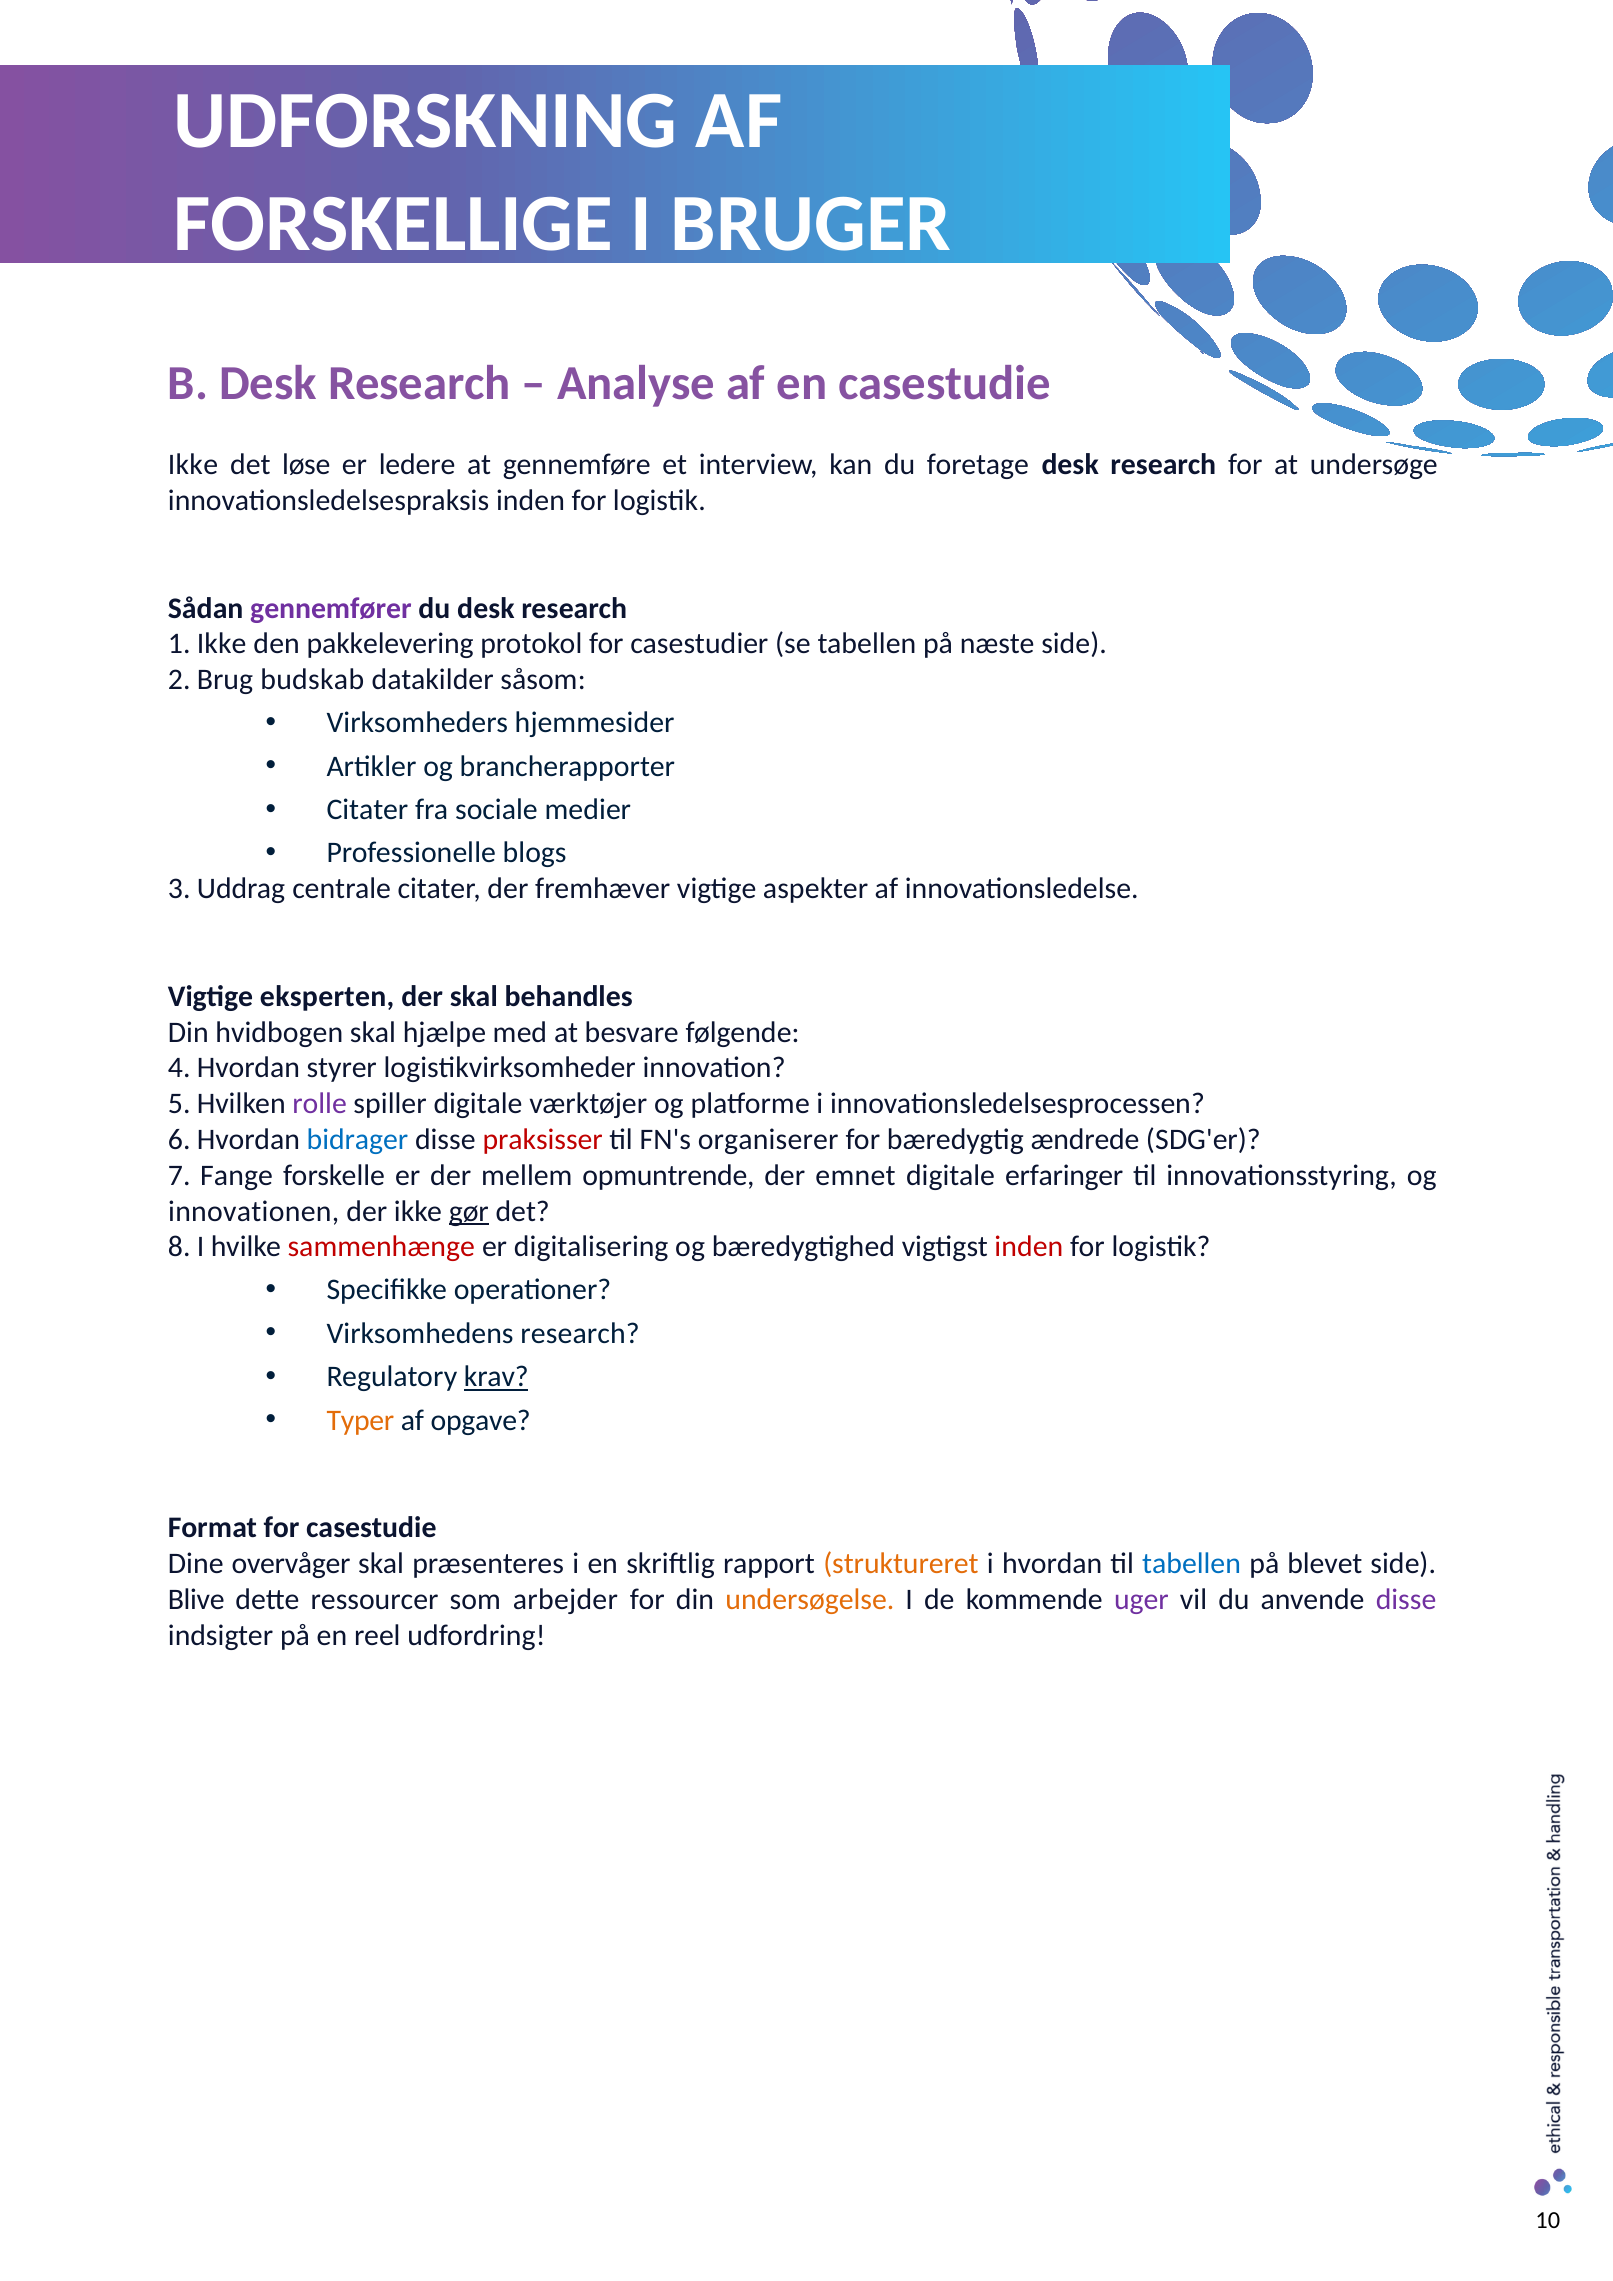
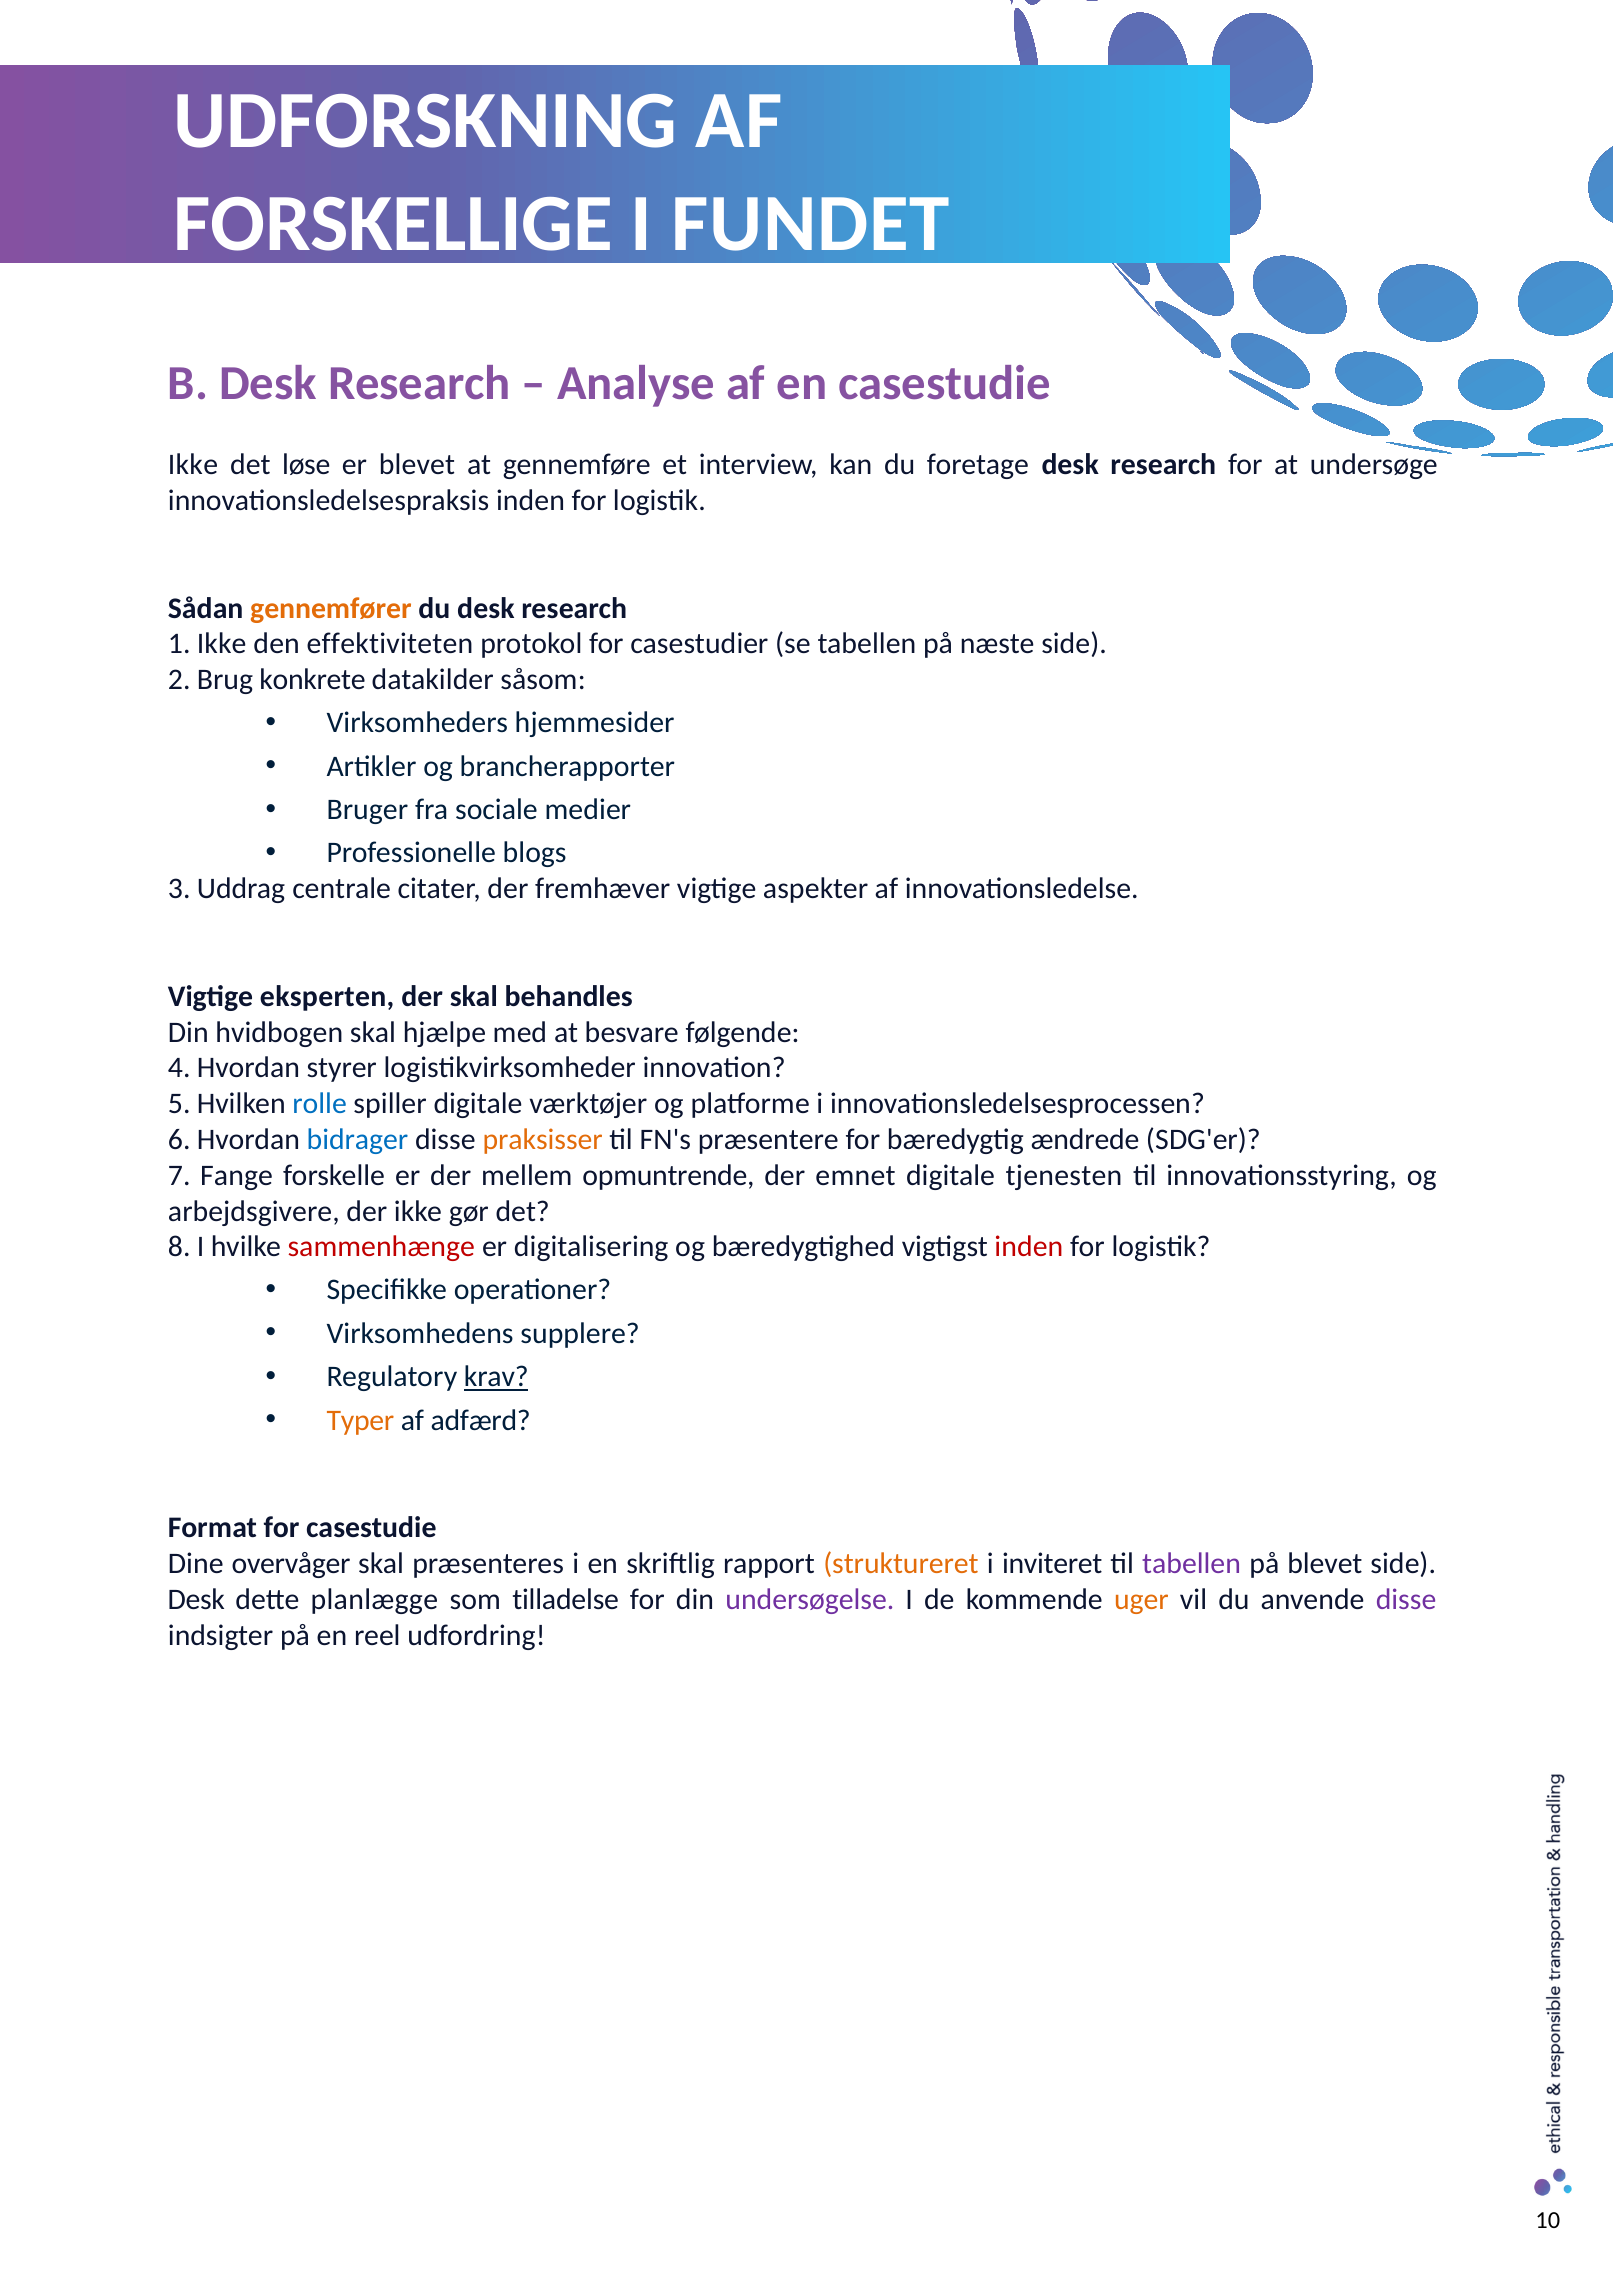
BRUGER: BRUGER -> FUNDET (811, 224)
er ledere: ledere -> blevet (417, 465)
gennemfører colour: purple -> orange (331, 608)
pakkelevering: pakkelevering -> effektiviteten (390, 644)
budskab: budskab -> konkrete (313, 680)
Citater: Citater -> Bruger (367, 810)
rolle colour: purple -> blue (320, 1104)
praksisser colour: red -> orange (543, 1140)
organiserer: organiserer -> præsentere (768, 1140)
erfaringer: erfaringer -> tjenesten (1064, 1176)
innovationen: innovationen -> arbejdsgivere (254, 1211)
gør underline: present -> none (469, 1211)
Virksomhedens research: research -> supplere (580, 1334)
opgave: opgave -> adfærd (481, 1420)
i hvordan: hvordan -> inviteret (1052, 1564)
tabellen colour: blue -> purple (1192, 1564)
Blive: Blive -> Desk (196, 1600)
ressourcer: ressourcer -> planlægge (374, 1600)
arbejder: arbejder -> tilladelse (566, 1600)
undersøgelse colour: orange -> purple (810, 1600)
uger colour: purple -> orange (1141, 1600)
